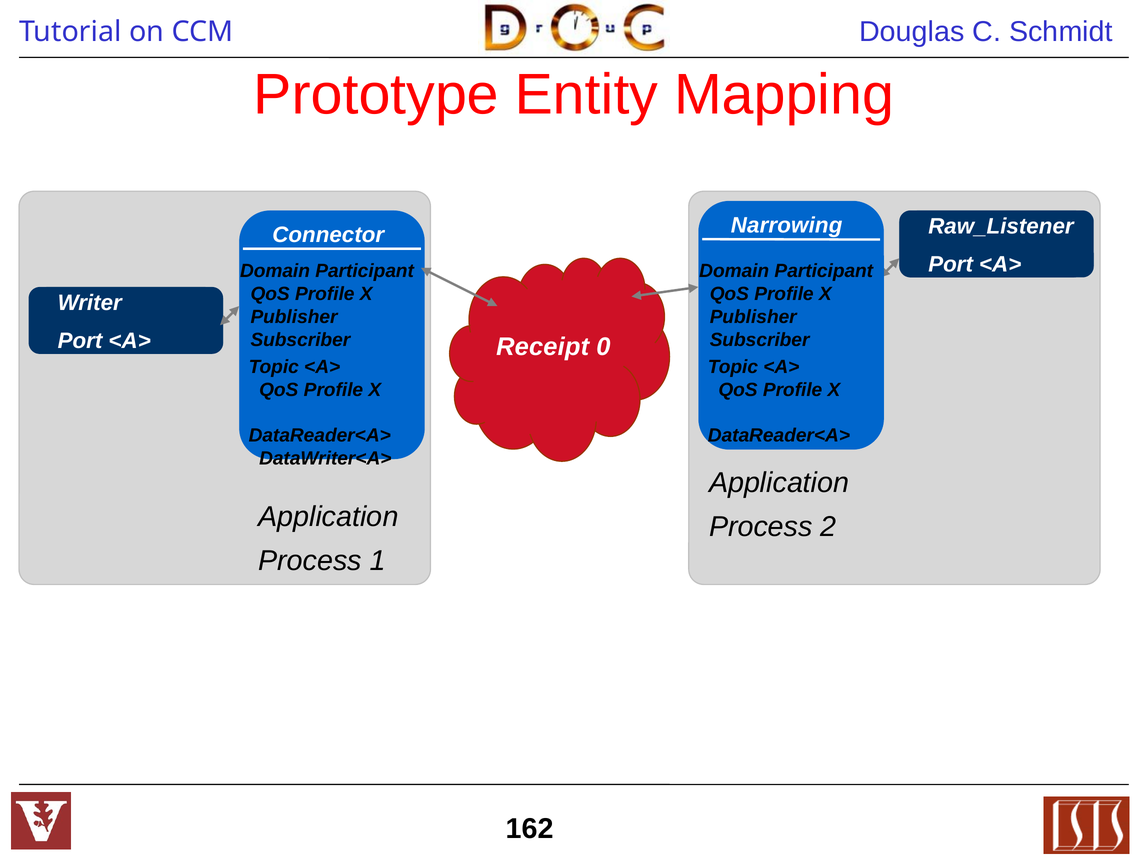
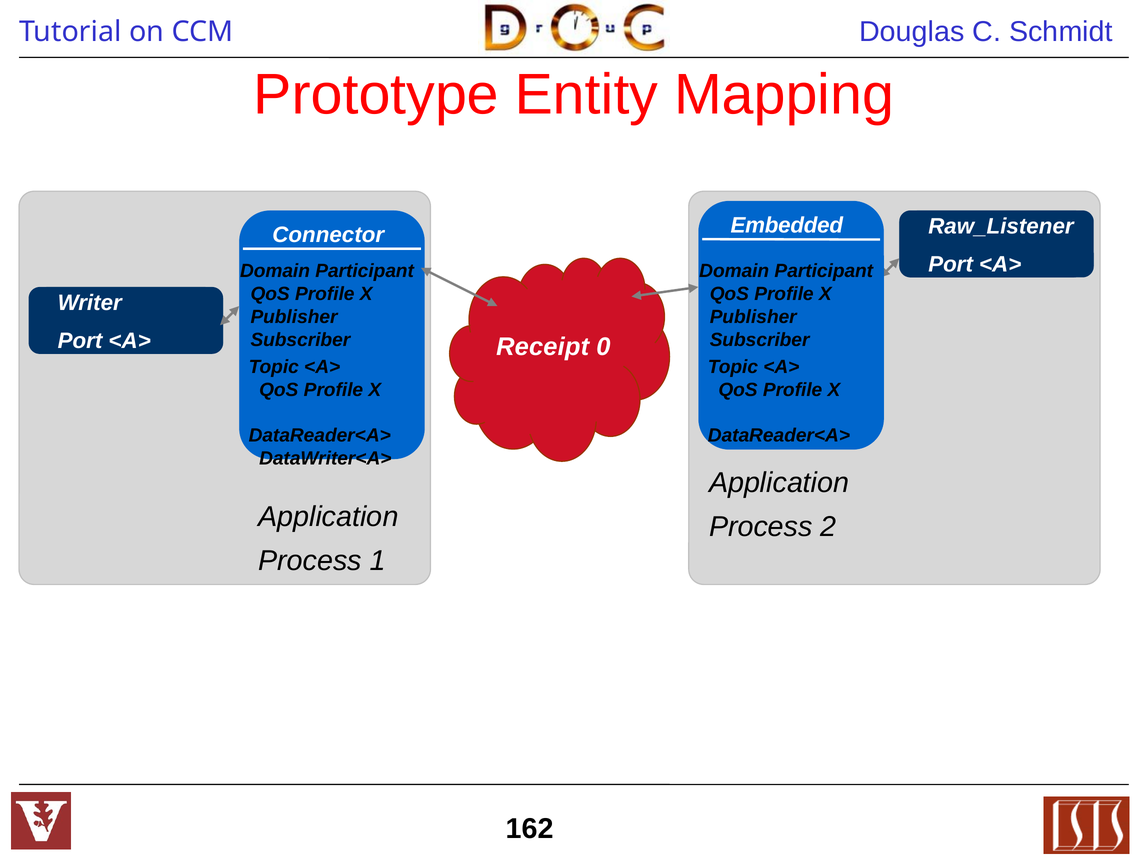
Narrowing: Narrowing -> Embedded (787, 225)
